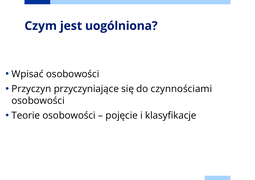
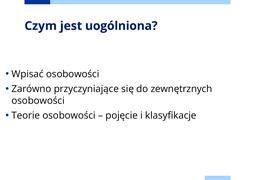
Przyczyn: Przyczyn -> Zarówno (31, 89)
czynnościami: czynnościami -> zewnętrznych (181, 89)
